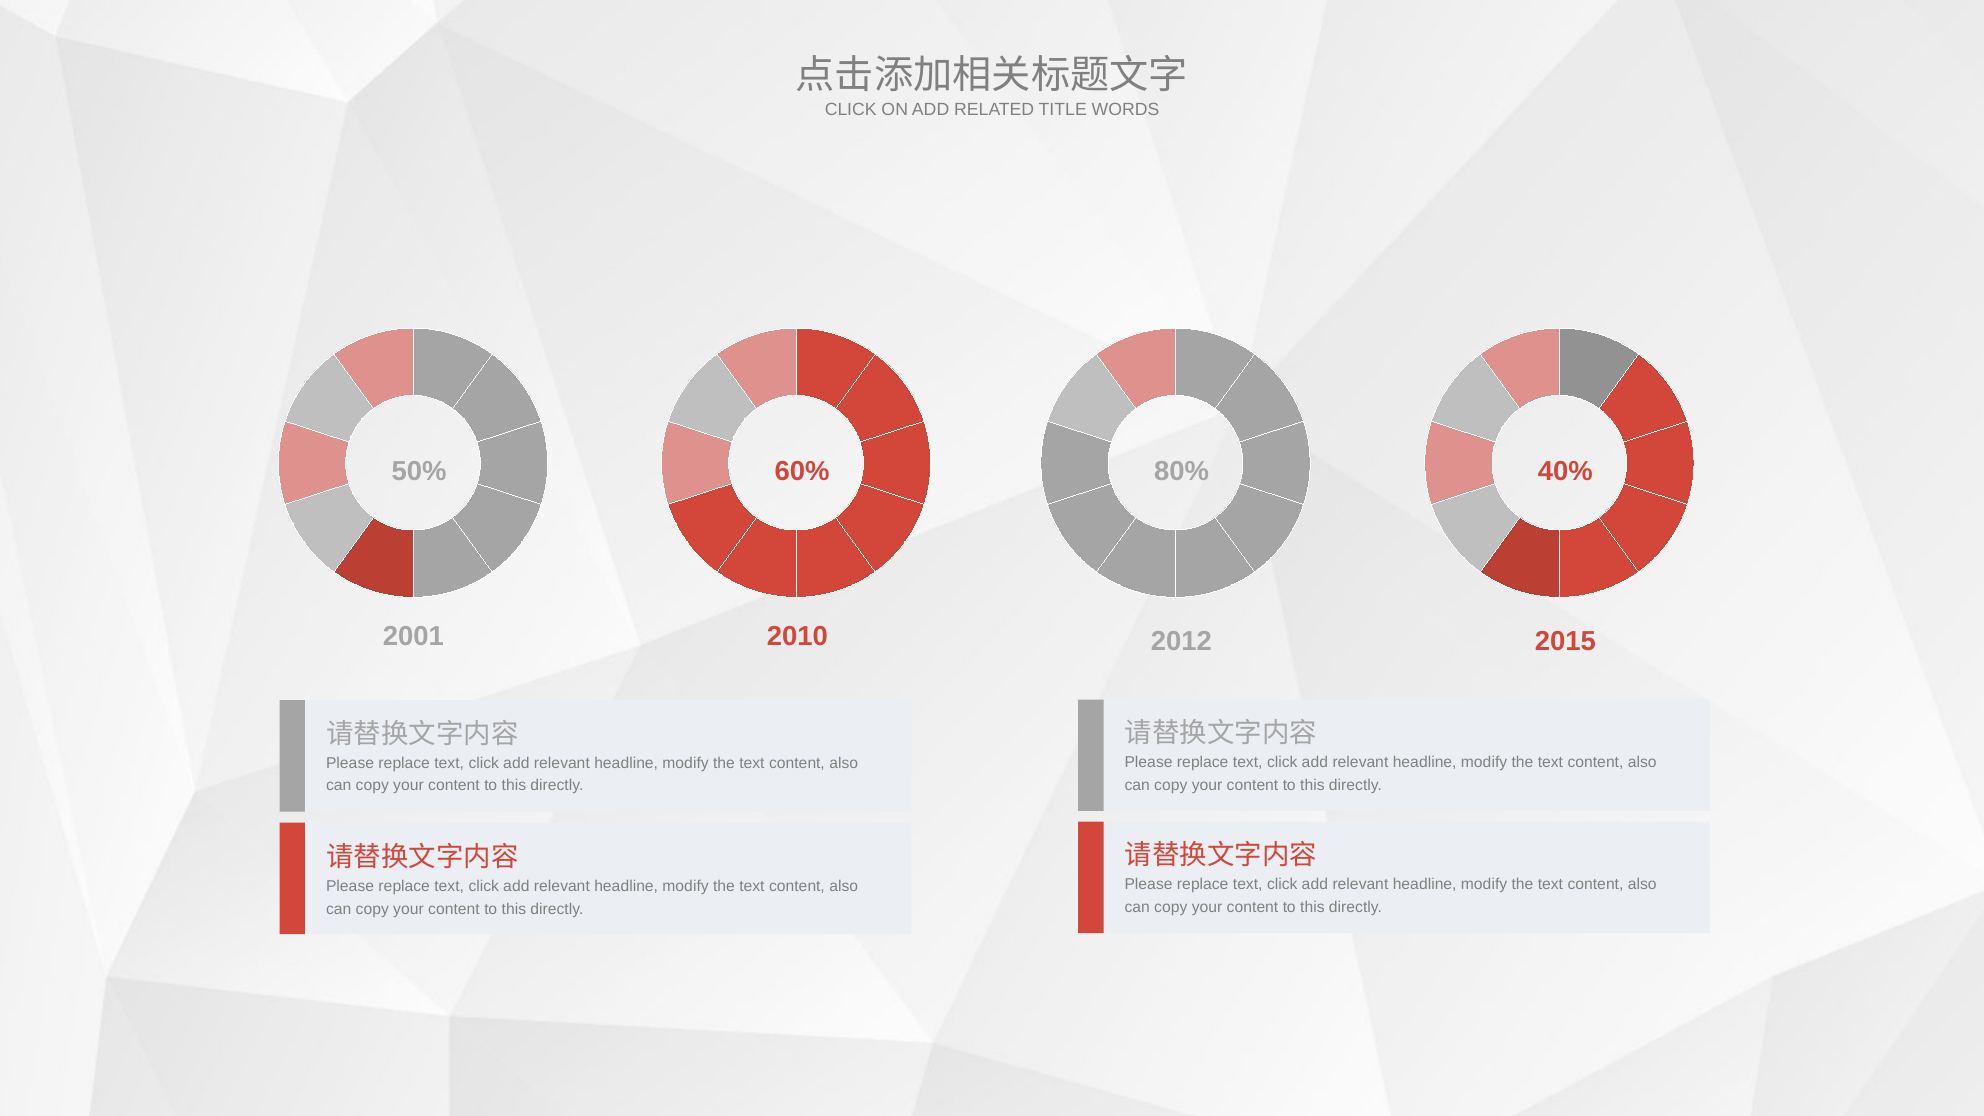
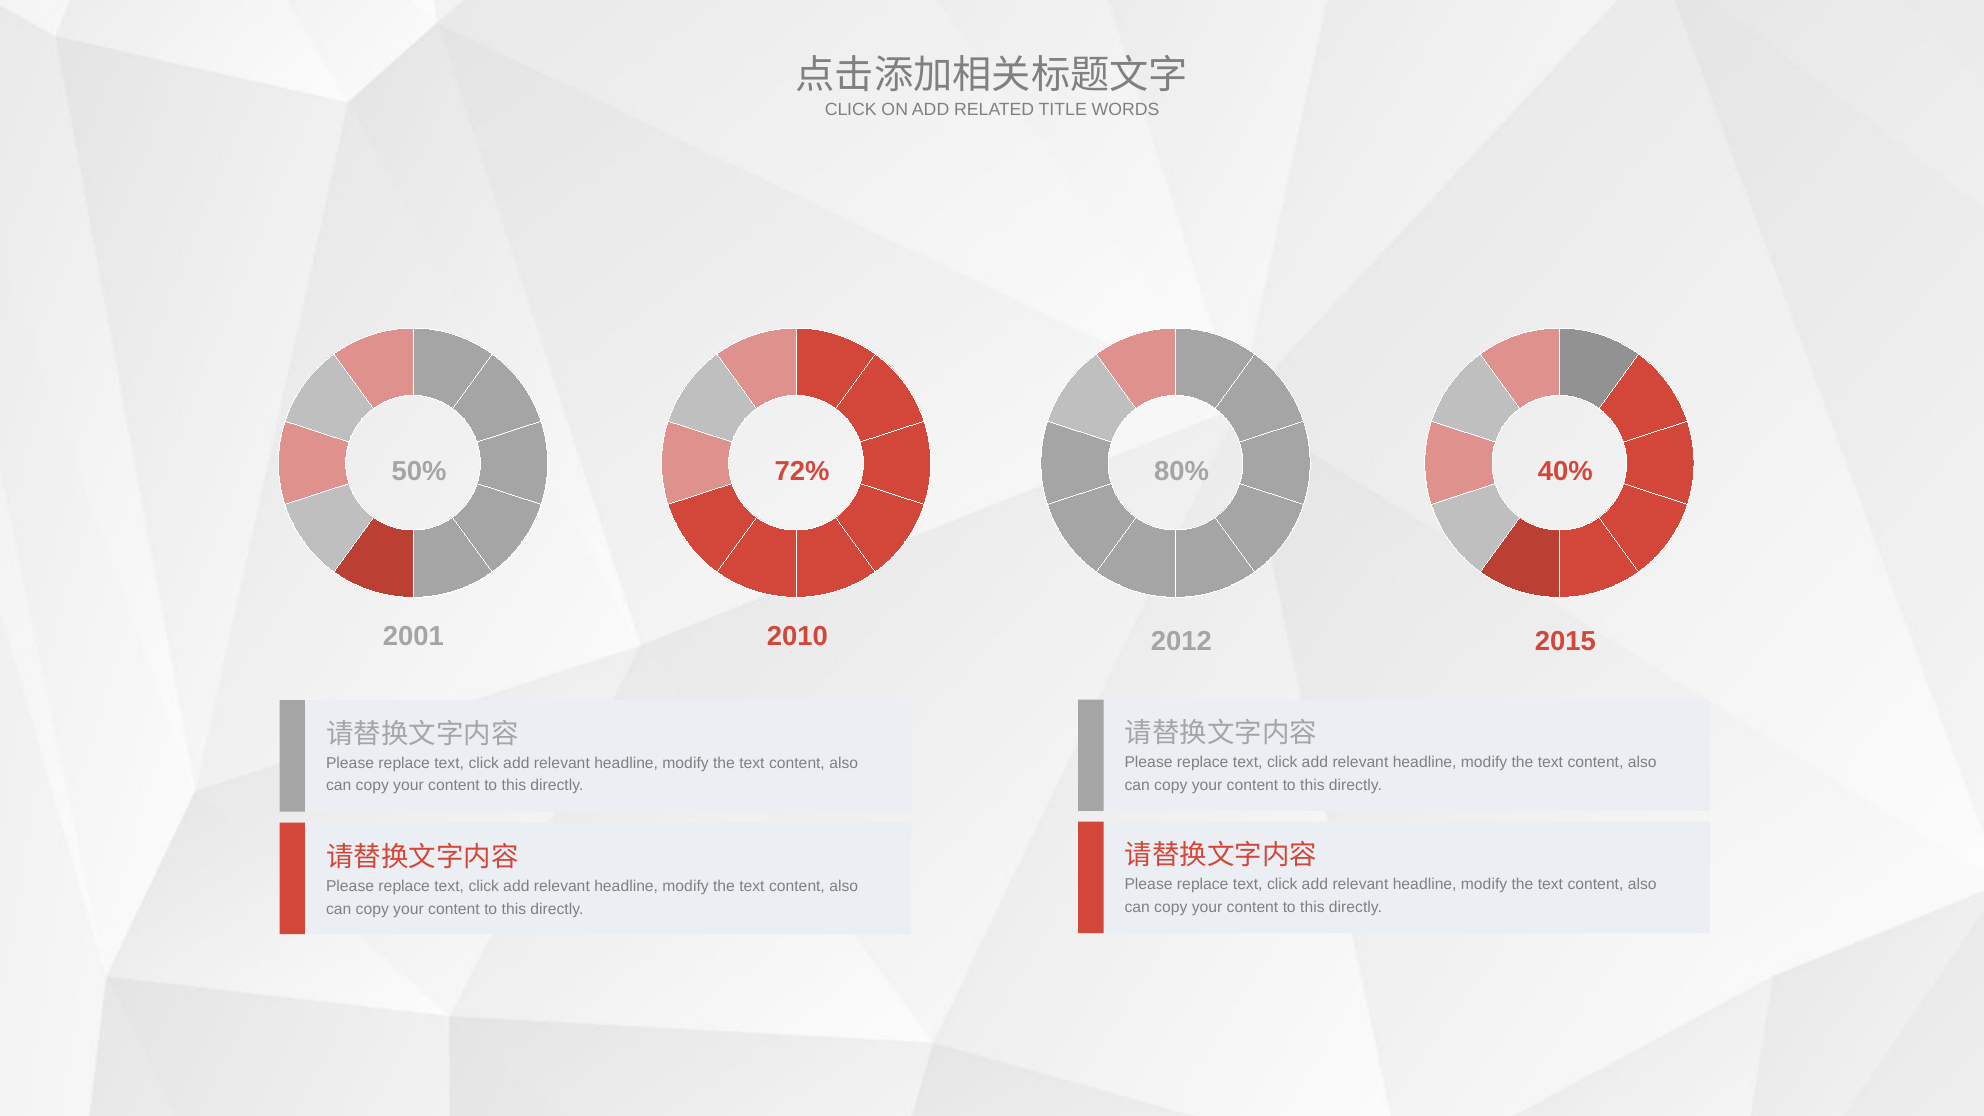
60%: 60% -> 72% (802, 471)
